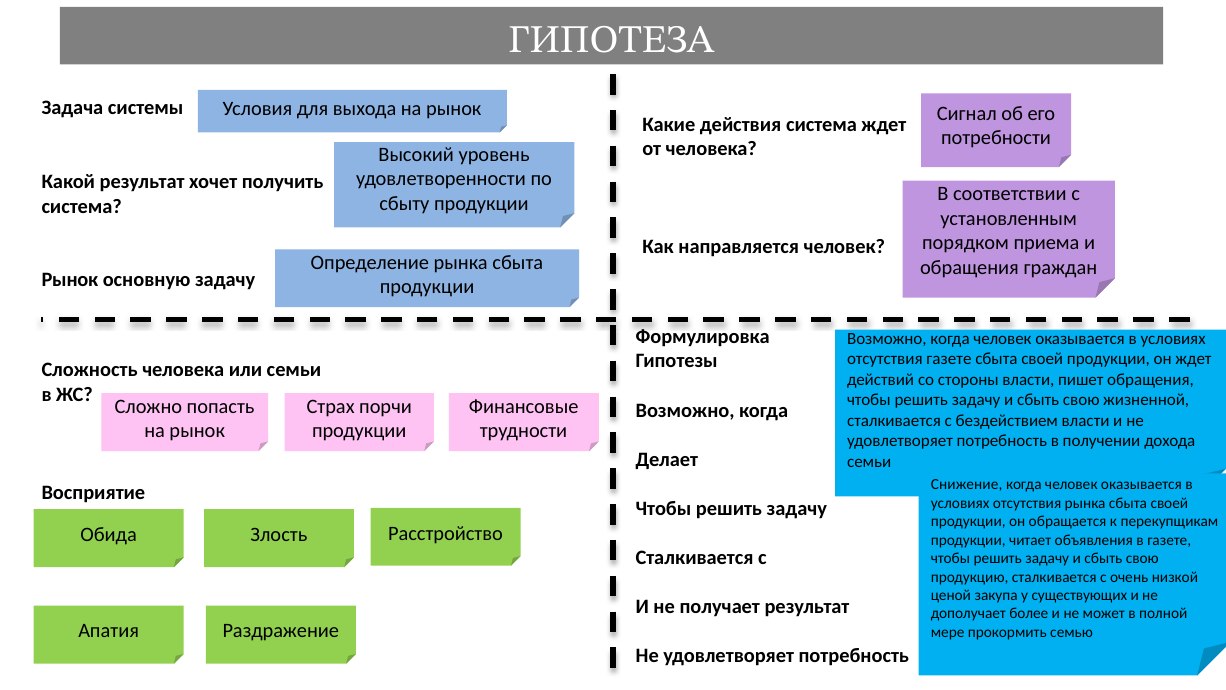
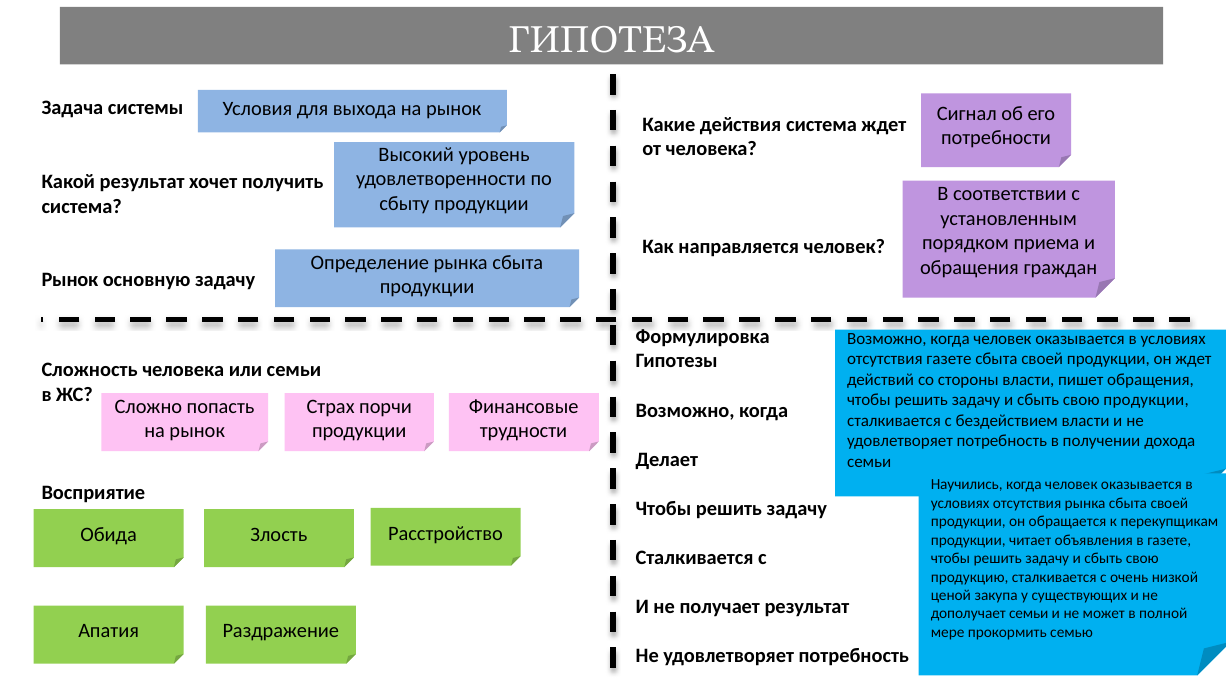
свою жизненной: жизненной -> продукции (1146, 400)
Снижение: Снижение -> Научились (967, 485)
дополучает более: более -> семьи (1029, 614)
